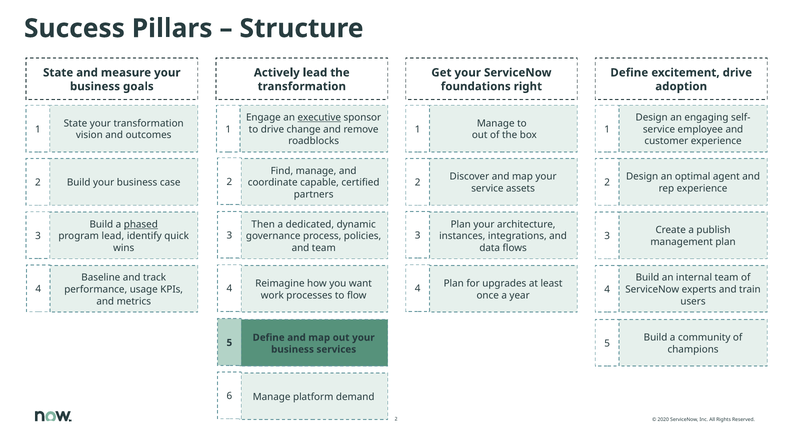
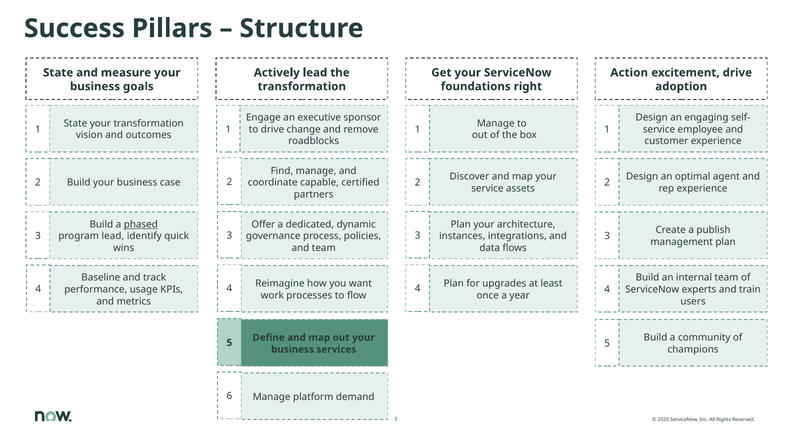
Define: Define -> Action (629, 73)
executive underline: present -> none (319, 118)
Then: Then -> Offer (263, 225)
